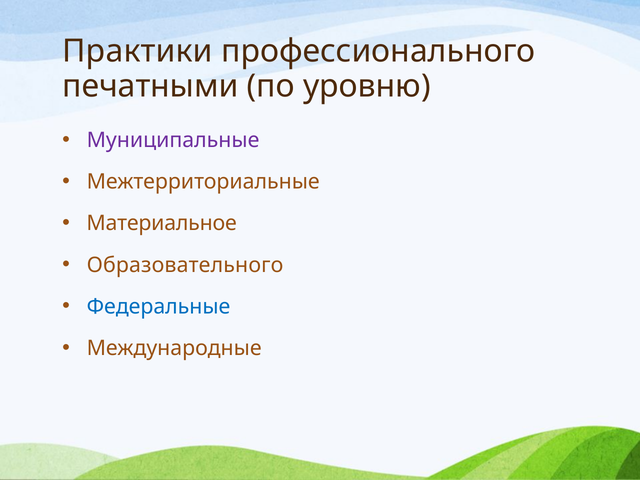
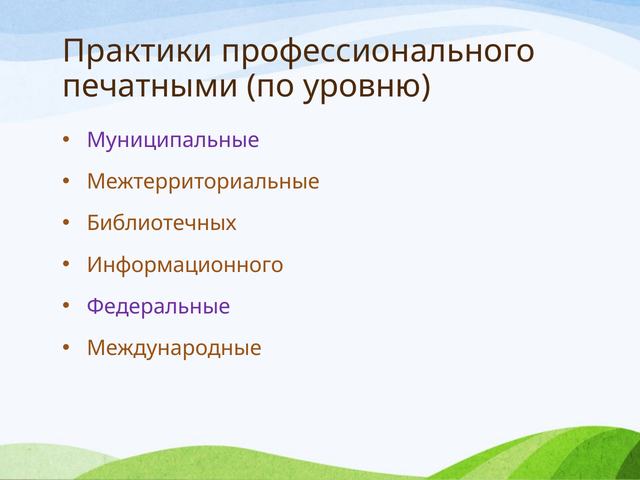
Материальное: Материальное -> Библиотечных (162, 223)
Образовательного: Образовательного -> Информационного (185, 265)
Федеральные colour: blue -> purple (158, 307)
